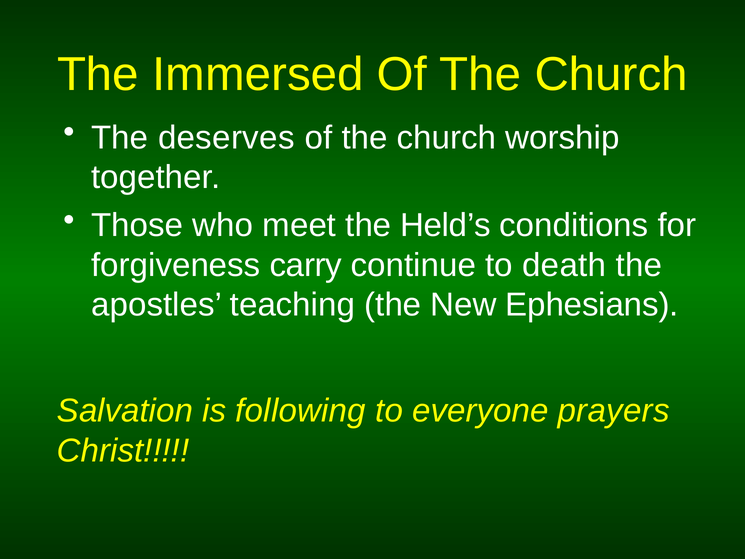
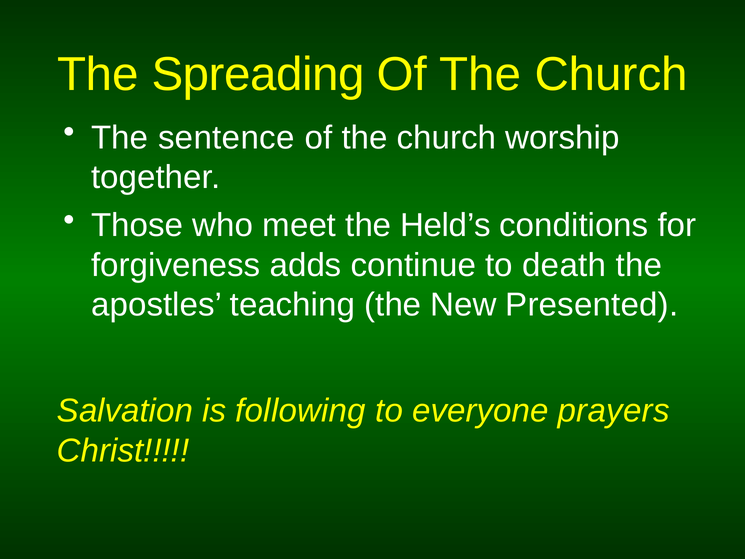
Immersed: Immersed -> Spreading (258, 75)
deserves: deserves -> sentence (226, 138)
carry: carry -> adds (306, 265)
Ephesians: Ephesians -> Presented (592, 305)
